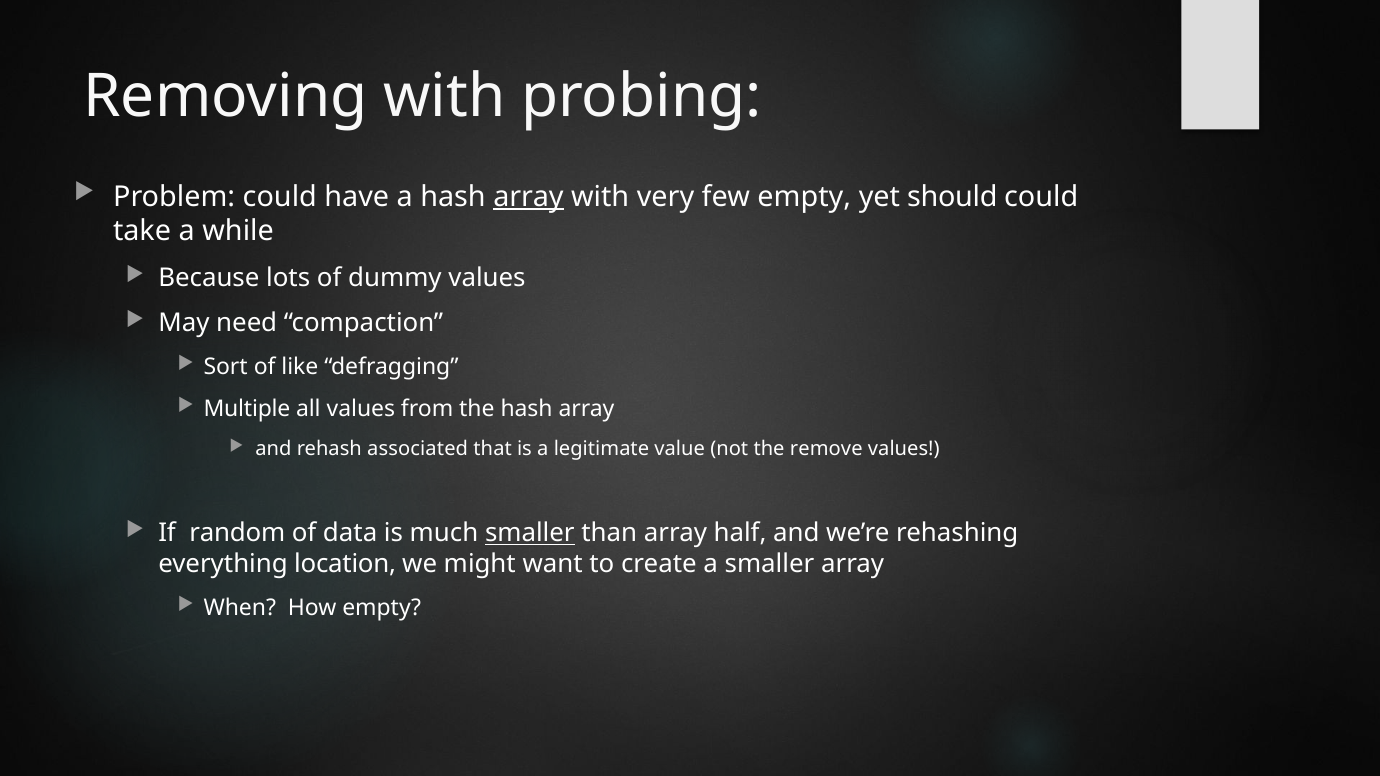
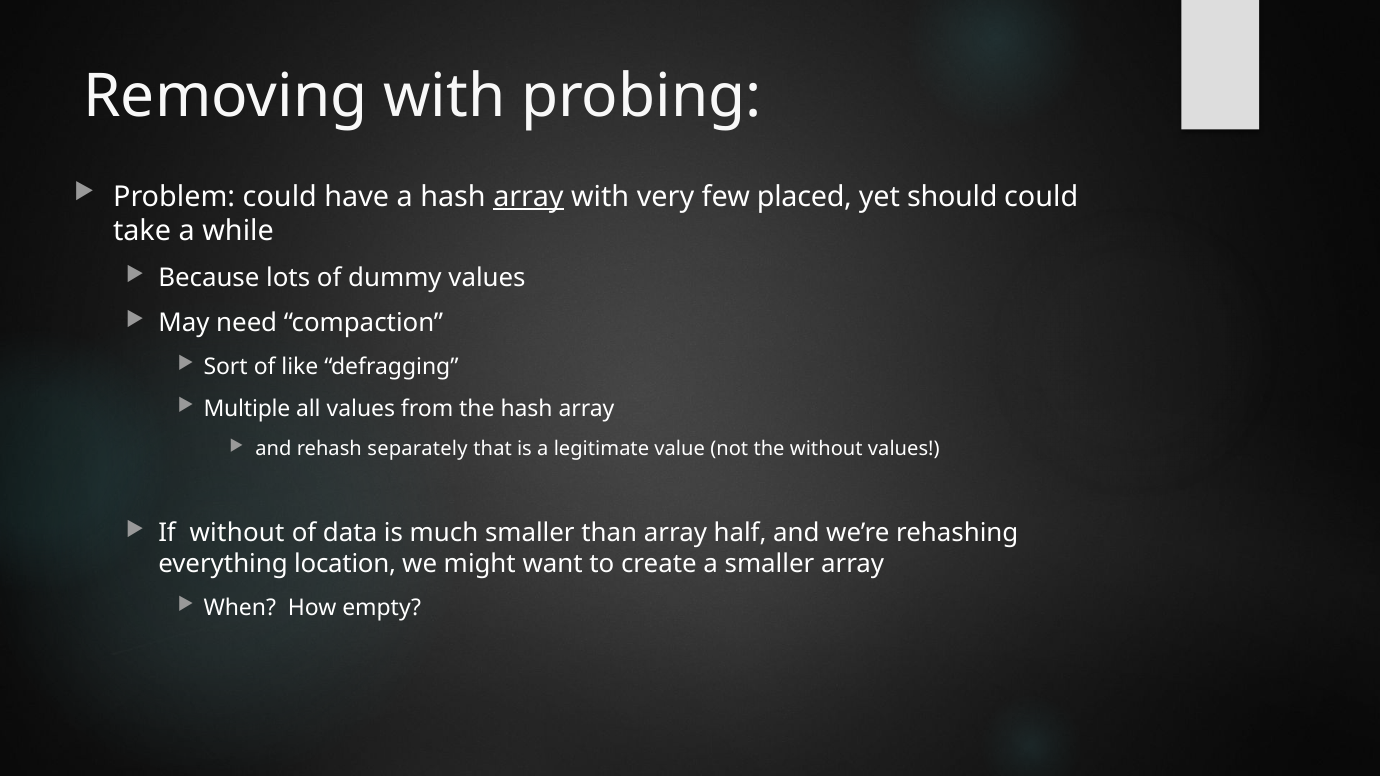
few empty: empty -> placed (804, 197)
associated: associated -> separately (418, 449)
the remove: remove -> without (826, 449)
If random: random -> without (237, 533)
smaller underline: present -> none (530, 533)
